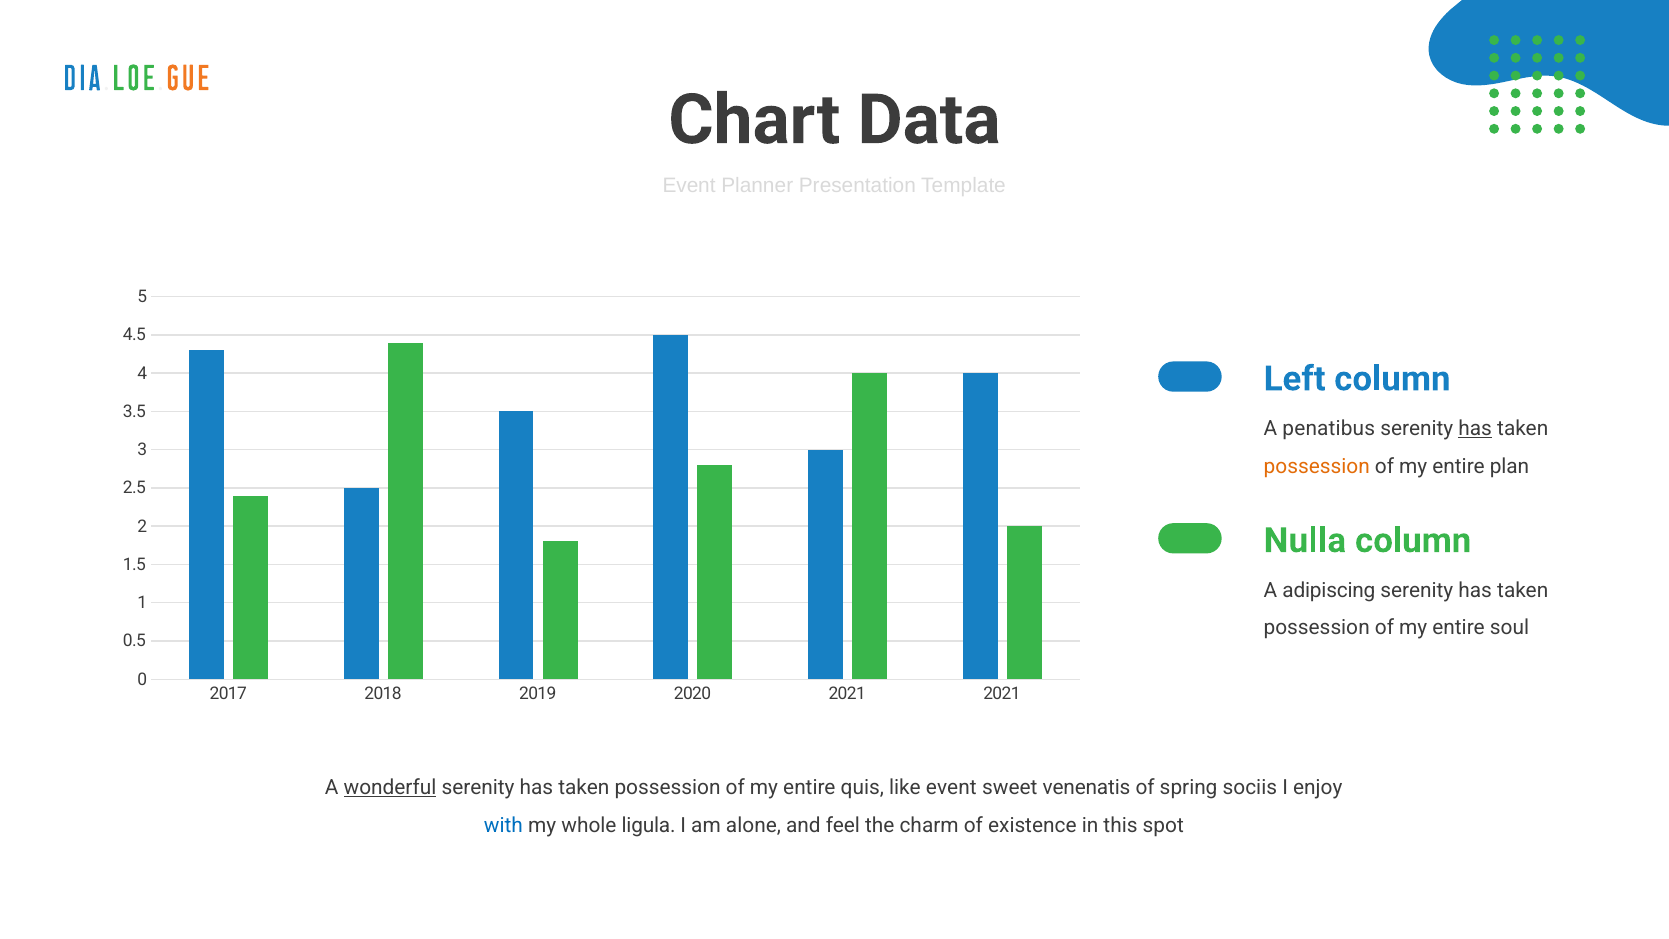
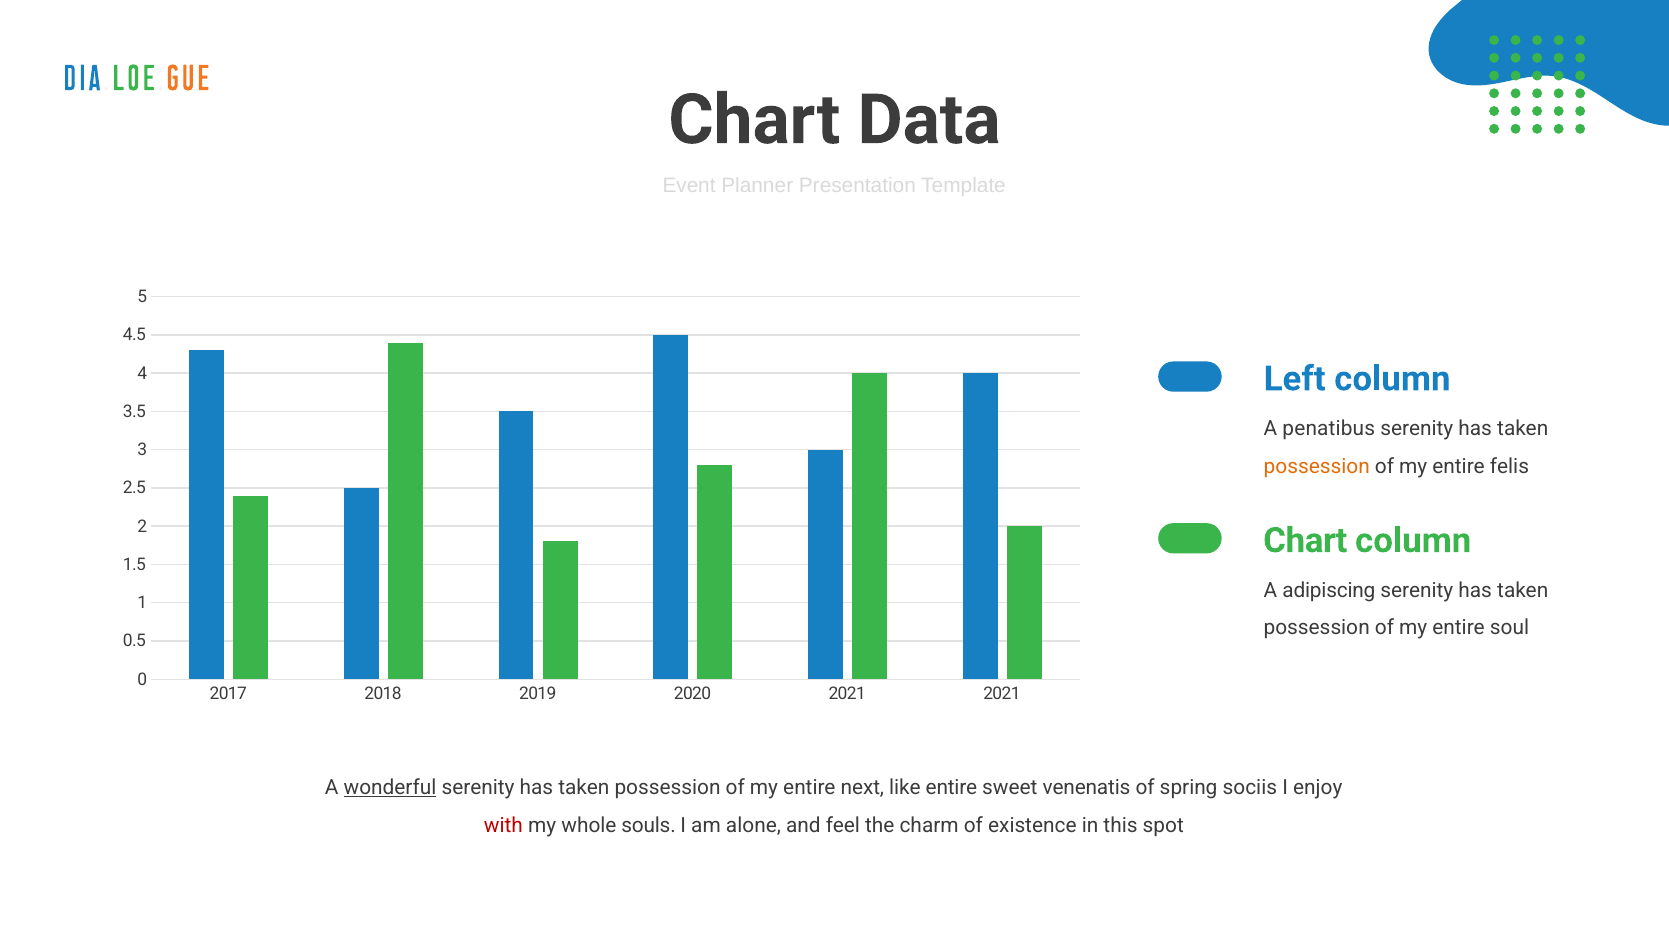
has underline: present -> none (1475, 429)
plan: plan -> felis (1509, 466)
Nulla: Nulla -> Chart (1305, 540)
quis: quis -> next (862, 788)
like event: event -> entire (951, 788)
with colour: blue -> red (503, 825)
ligula: ligula -> souls (649, 825)
